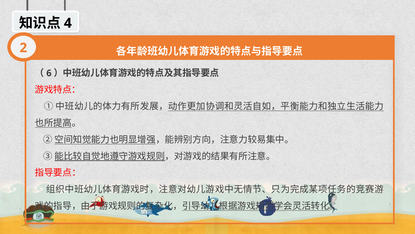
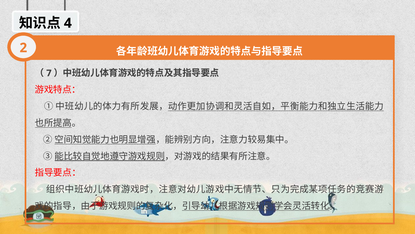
6: 6 -> 7 (49, 73)
